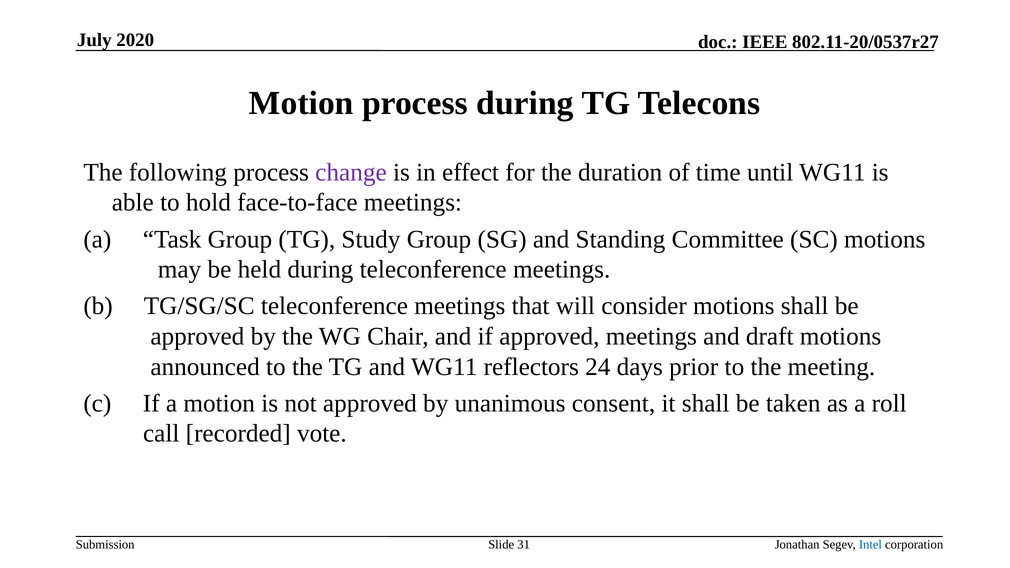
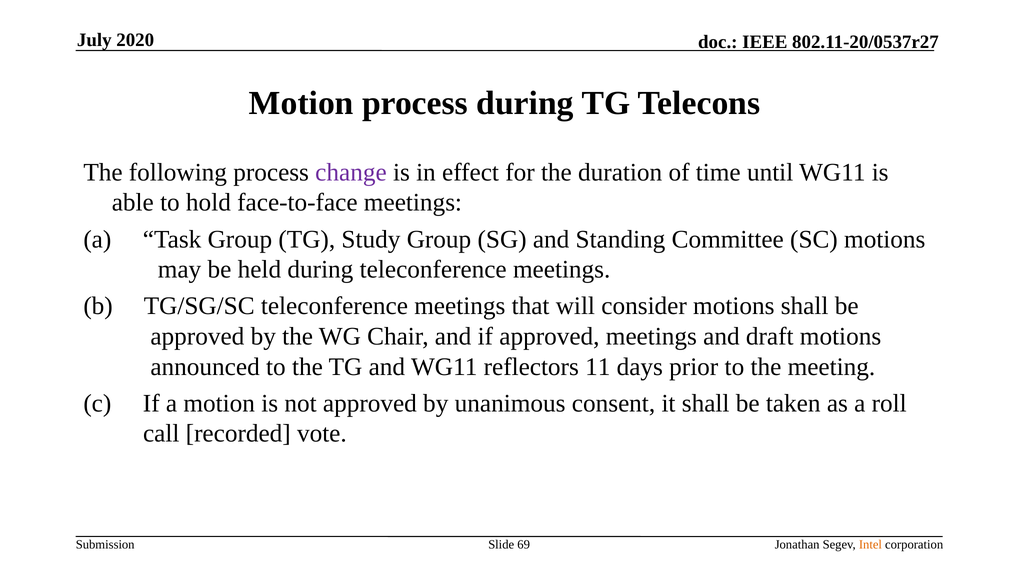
24: 24 -> 11 (598, 367)
31: 31 -> 69 (524, 545)
Intel colour: blue -> orange (870, 545)
